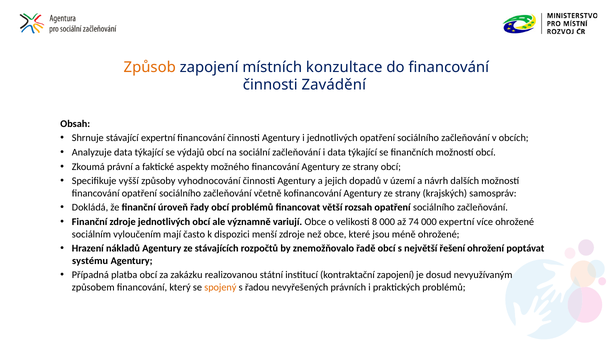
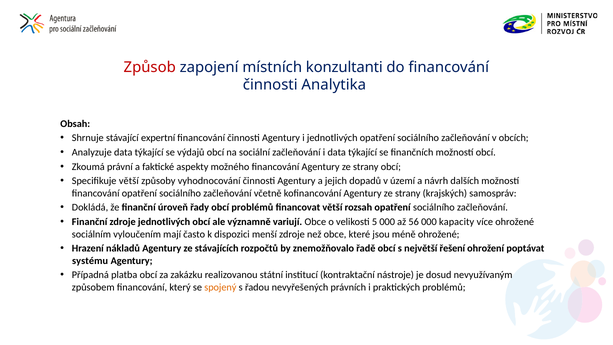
Způsob colour: orange -> red (150, 67)
konzultace: konzultace -> konzultanti (344, 67)
Zavádění: Zavádění -> Analytika (334, 85)
Specifikuje vyšší: vyšší -> větší (129, 181)
8: 8 -> 5 (375, 222)
74: 74 -> 56 (414, 222)
000 expertní: expertní -> kapacity (457, 222)
kontraktační zapojení: zapojení -> nástroje (395, 275)
